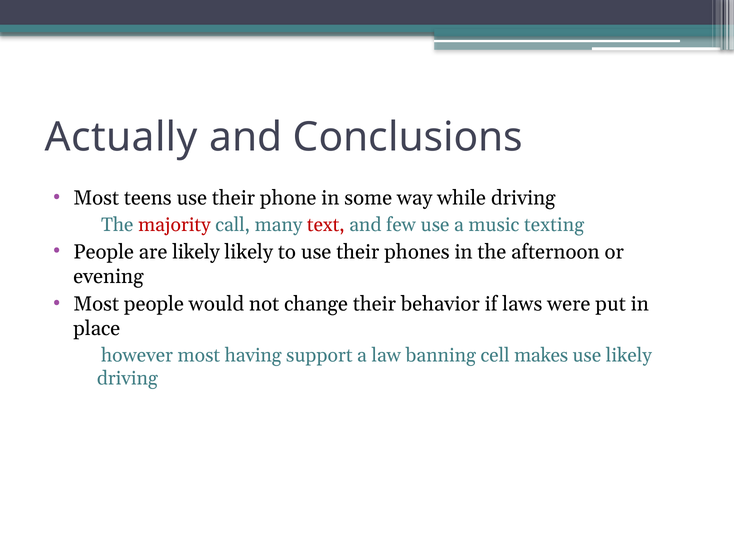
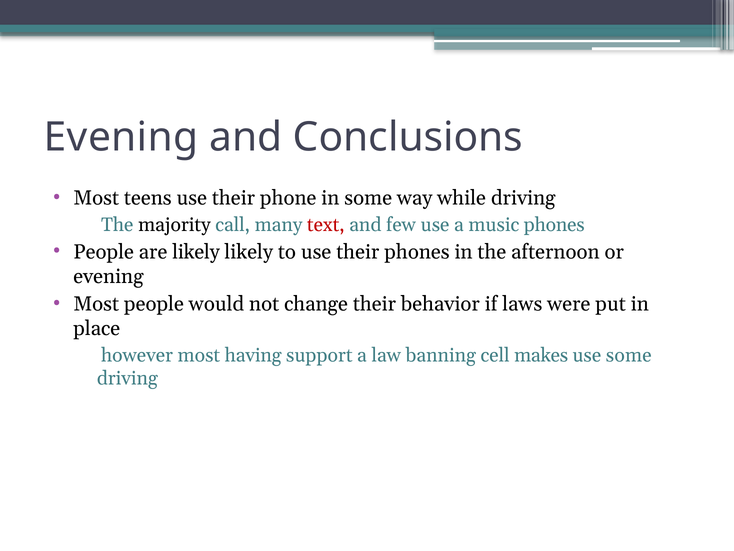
Actually: Actually -> Evening (121, 137)
majority colour: red -> black (174, 225)
music texting: texting -> phones (554, 225)
use likely: likely -> some (629, 355)
